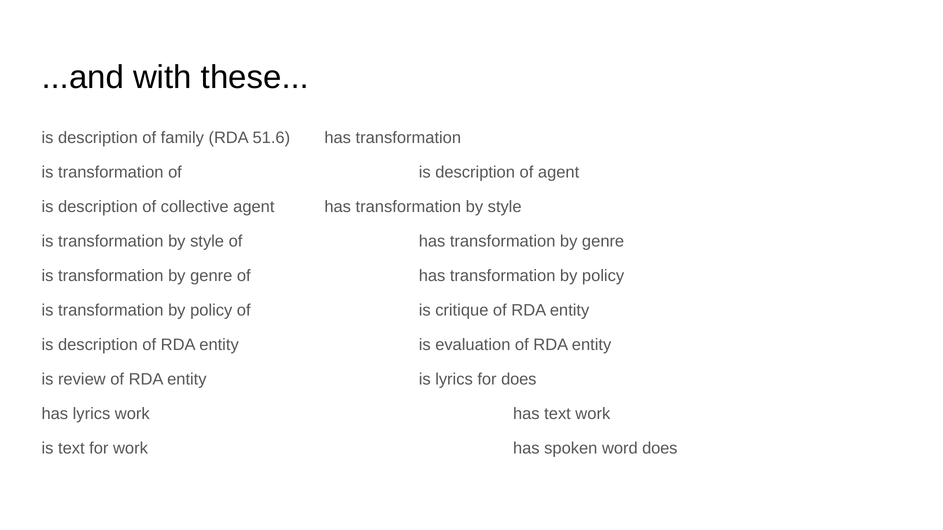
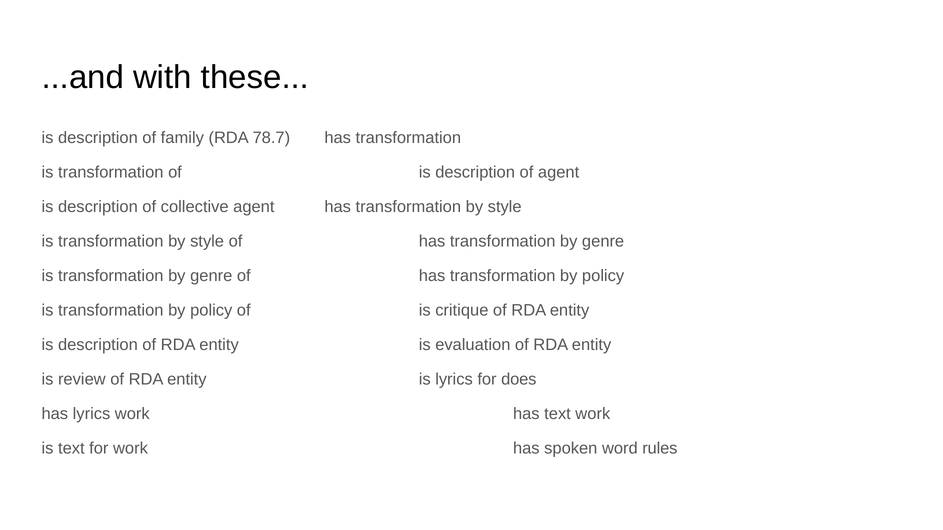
51.6: 51.6 -> 78.7 (271, 138)
word does: does -> rules (660, 449)
